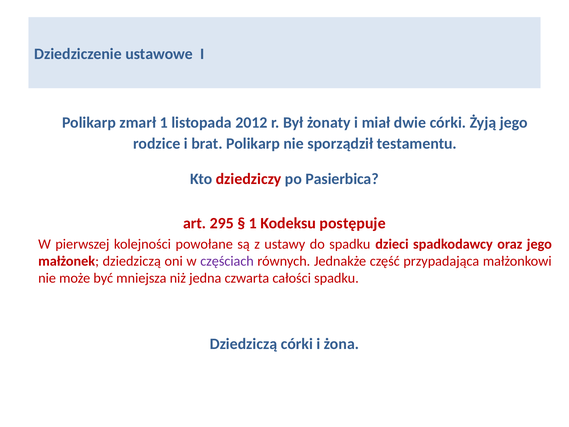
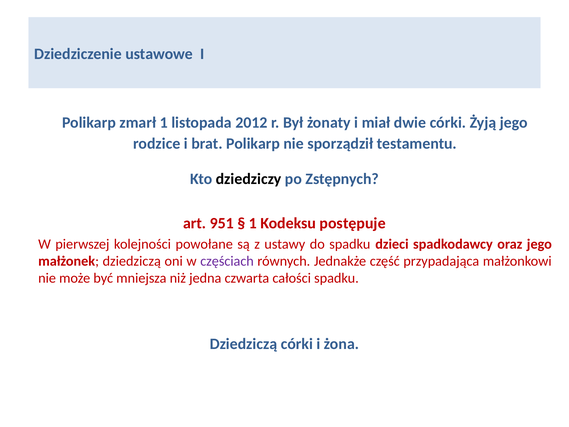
dziedziczy colour: red -> black (249, 179)
Pasierbica: Pasierbica -> Zstępnych (342, 179)
295: 295 -> 951 (222, 223)
